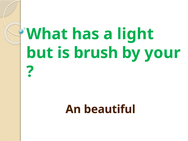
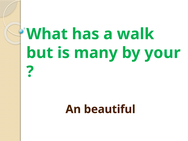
light: light -> walk (135, 34)
brush: brush -> many (96, 53)
